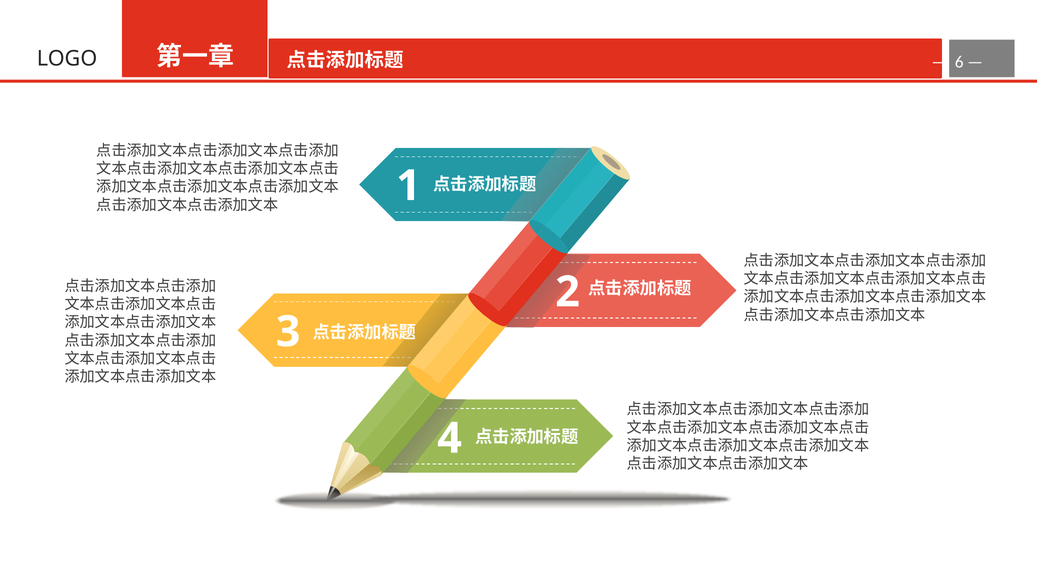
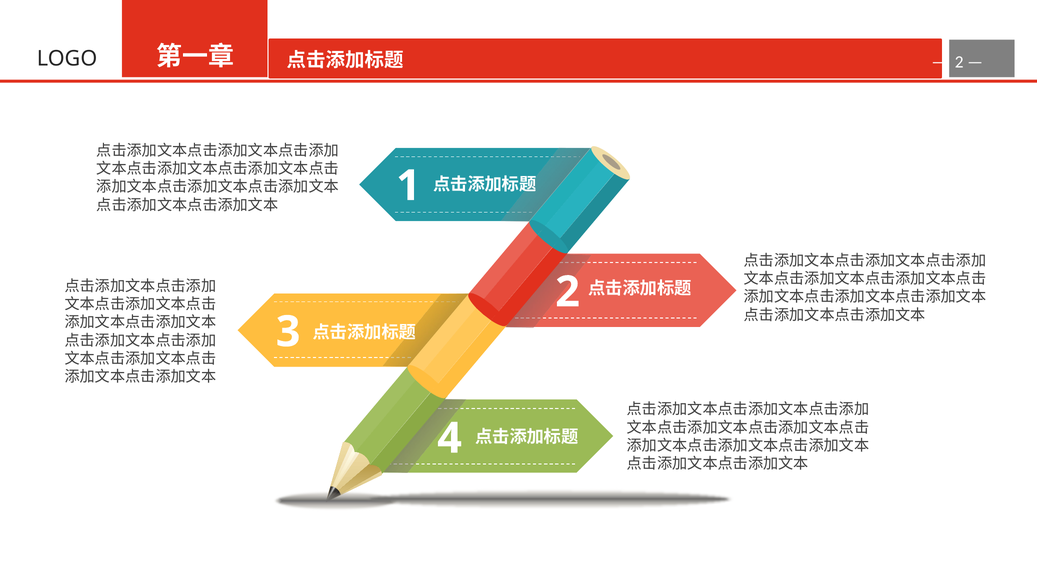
6: 6 -> 2 (959, 62)
